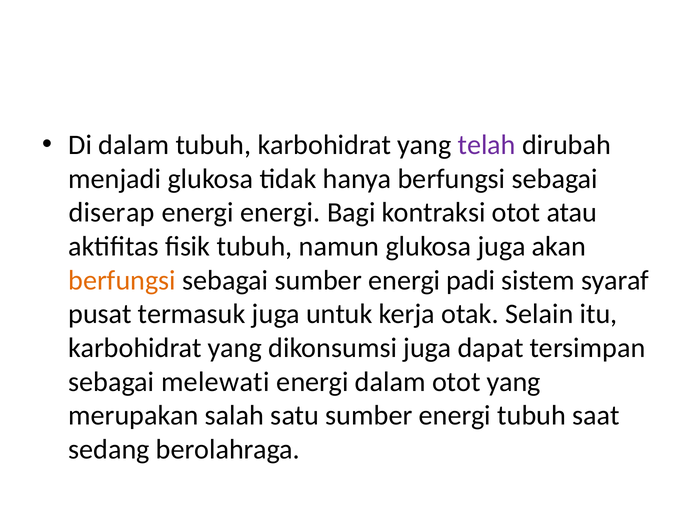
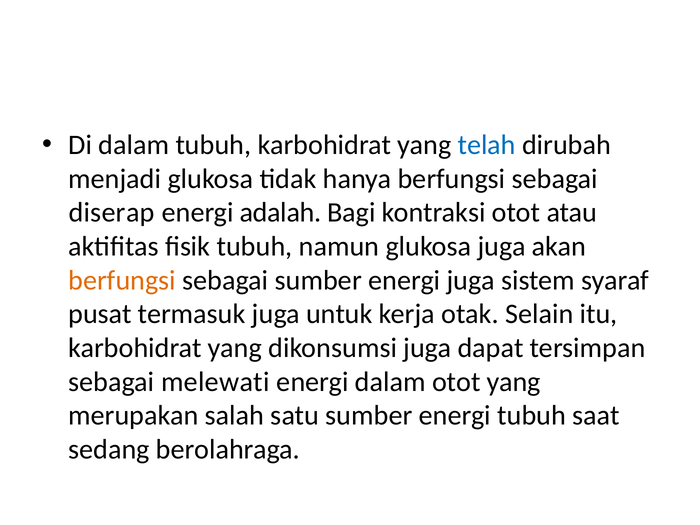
telah colour: purple -> blue (487, 145)
energi energi: energi -> adalah (280, 213)
energi padi: padi -> juga (471, 280)
